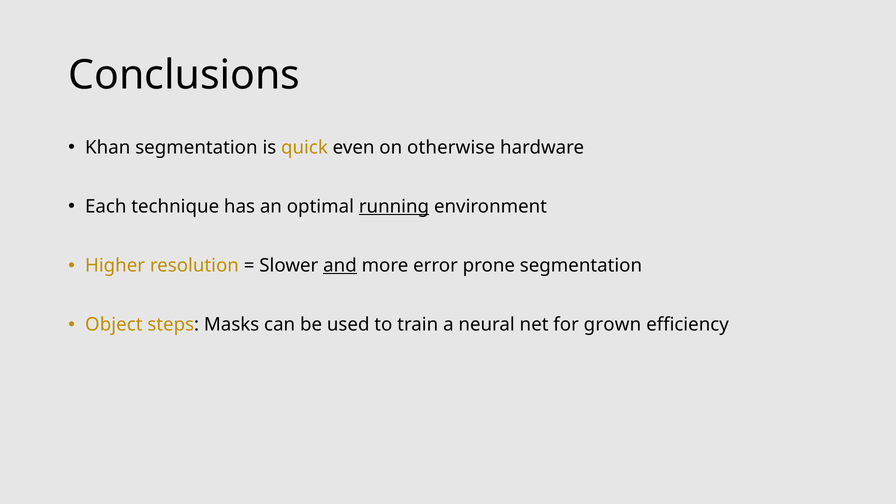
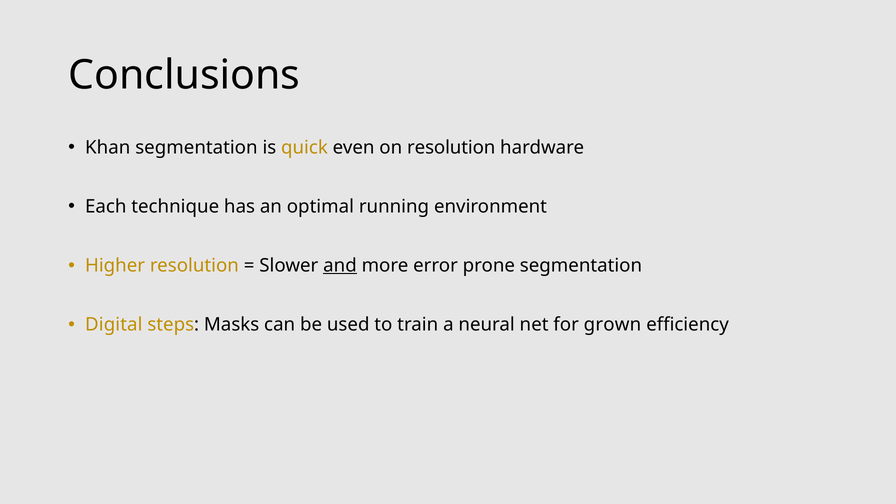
on otherwise: otherwise -> resolution (451, 148)
running underline: present -> none (394, 207)
Object: Object -> Digital (114, 325)
